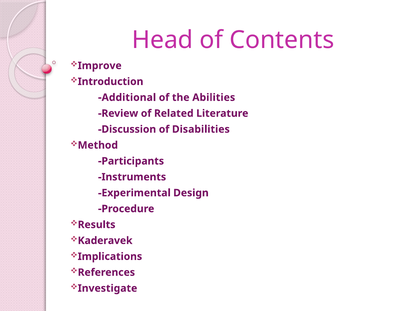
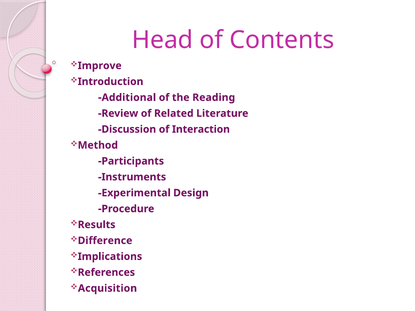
Abilities: Abilities -> Reading (214, 98)
Disabilities: Disabilities -> Interaction (201, 129)
Kaderavek: Kaderavek -> Difference (105, 241)
Investigate: Investigate -> Acquisition (107, 289)
